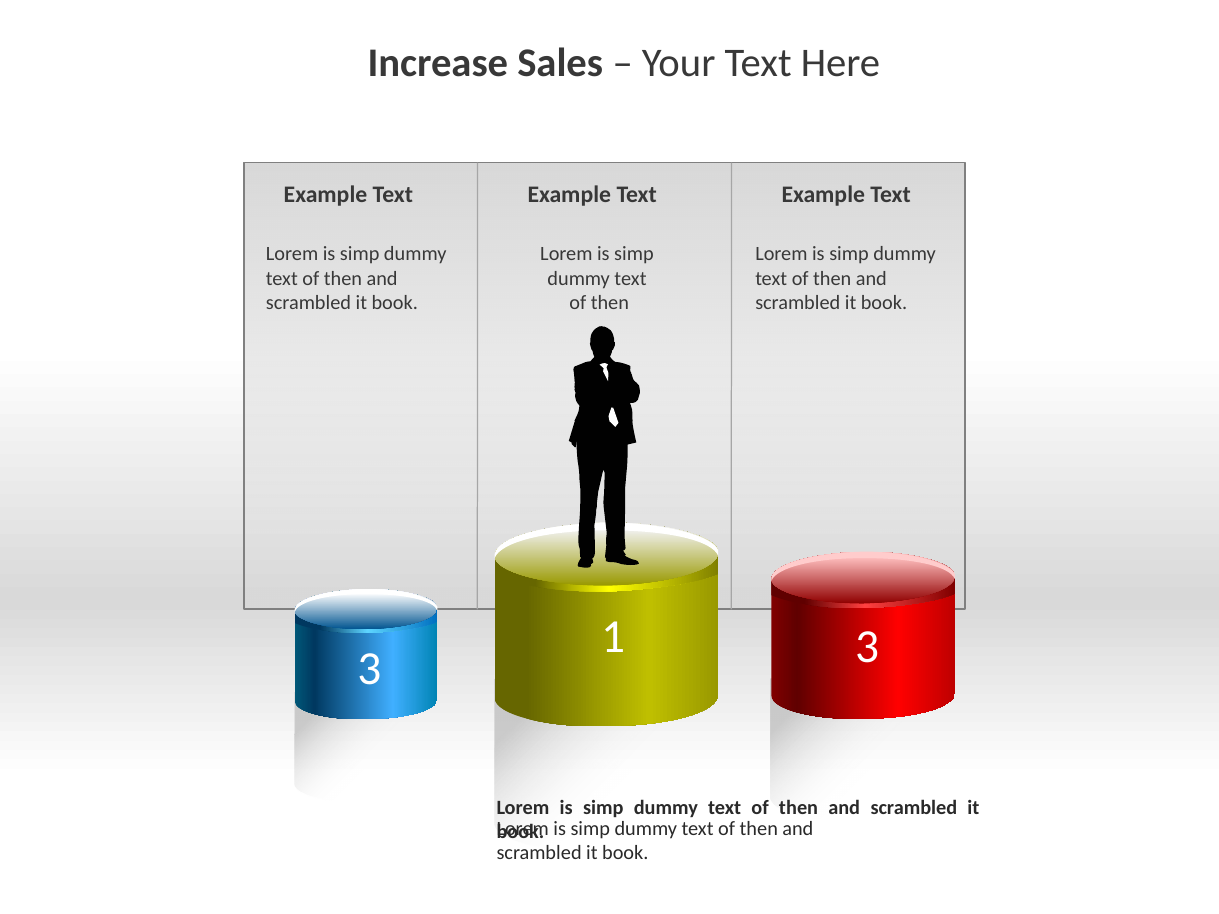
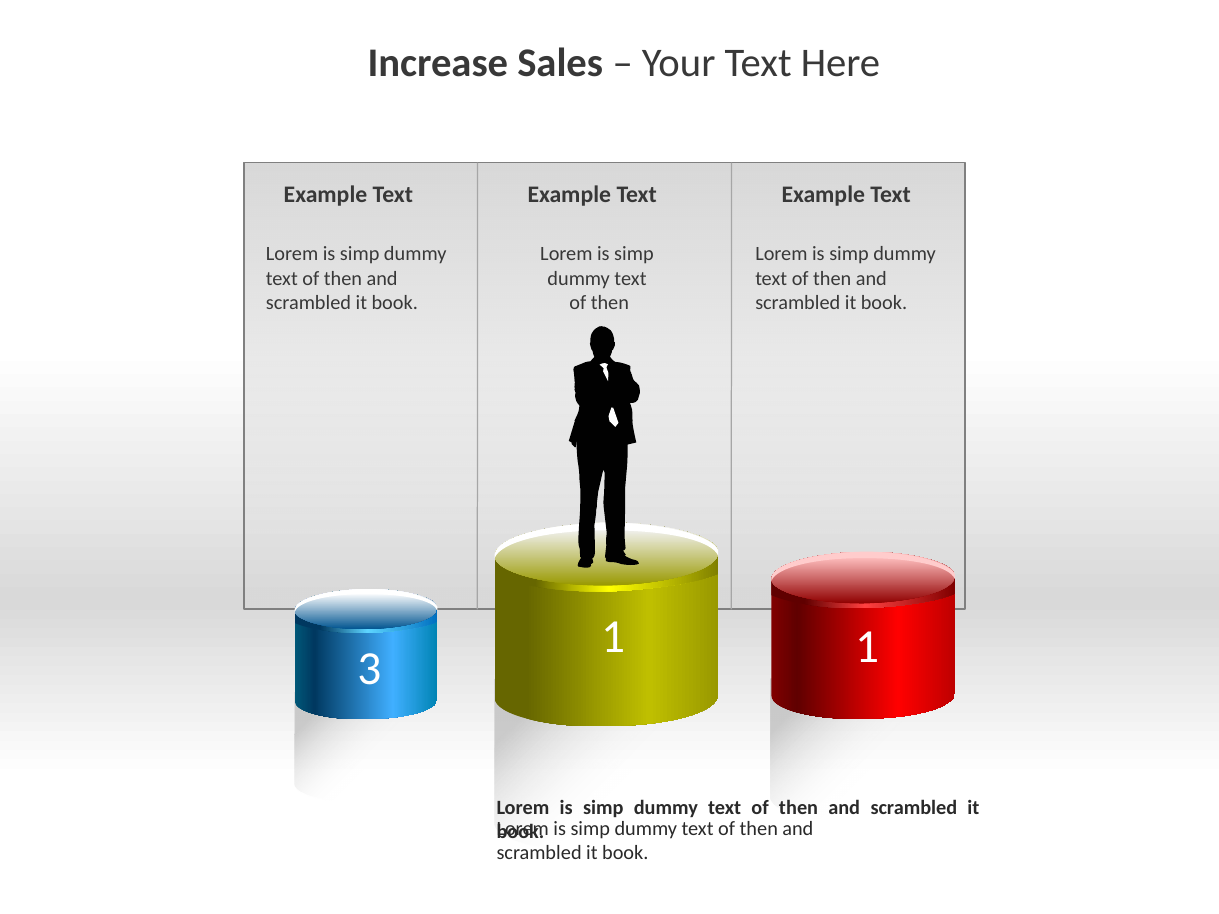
1 3: 3 -> 1 (867, 647)
